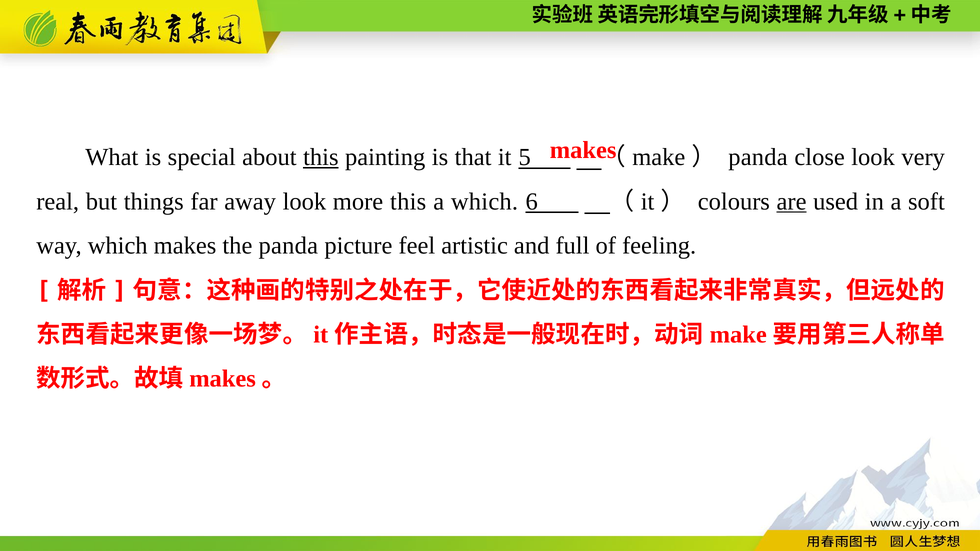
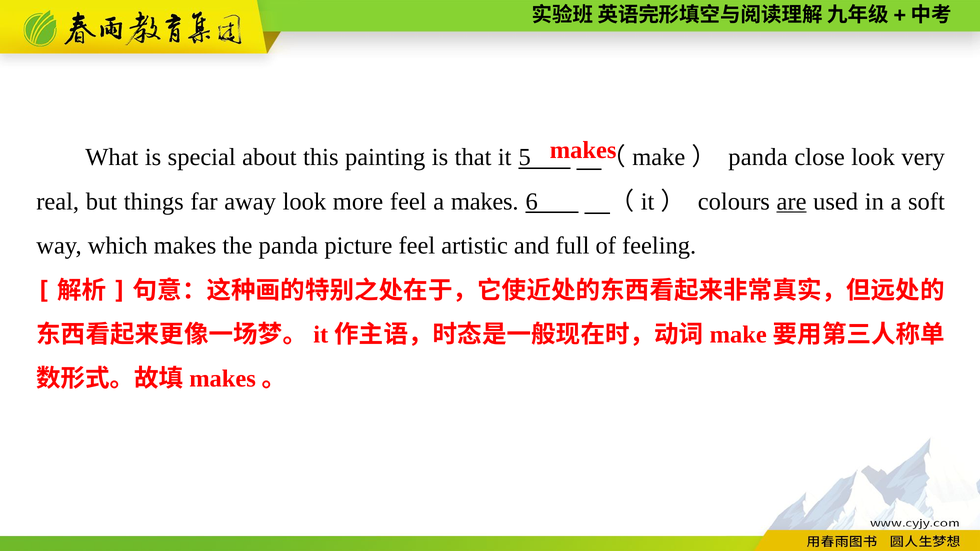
this underline: present -> none (321, 157)
more this: this -> feel (408, 202)
a which: which -> makes (485, 202)
